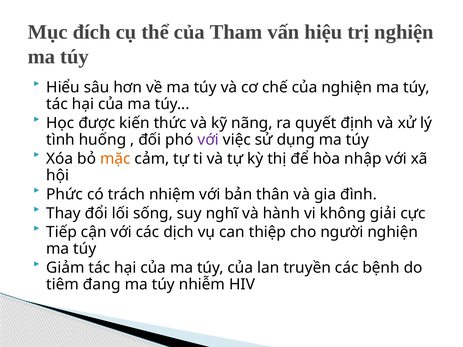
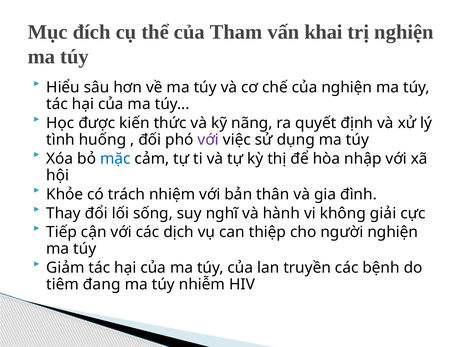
hiệu: hiệu -> khai (324, 32)
mặc colour: orange -> blue (115, 159)
Phức: Phức -> Khỏe (65, 194)
